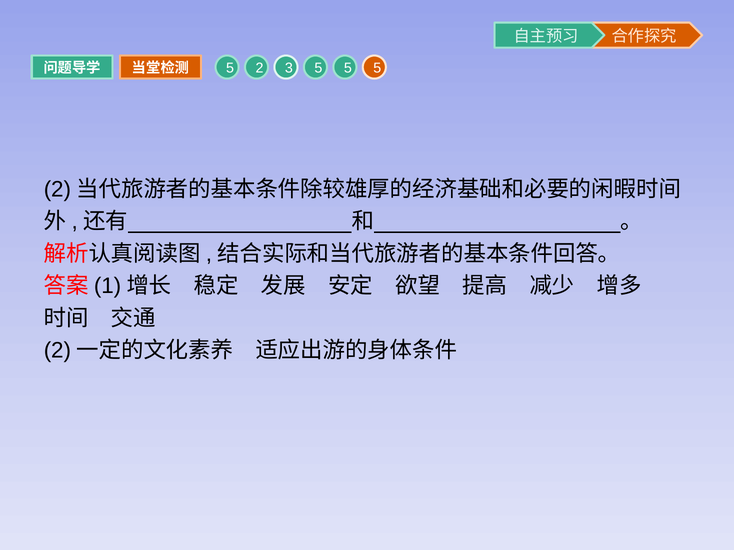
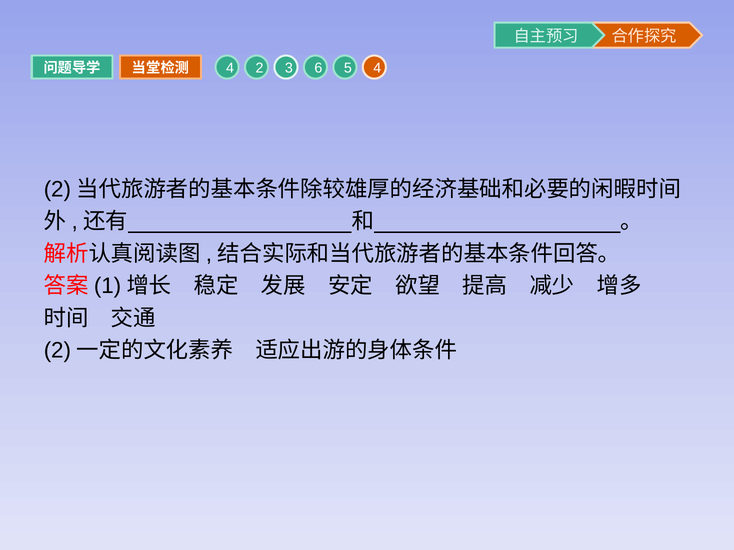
5: 5 -> 4 (230, 68)
3 5: 5 -> 6 (318, 68)
5: 5 -> 4 (377, 68)
